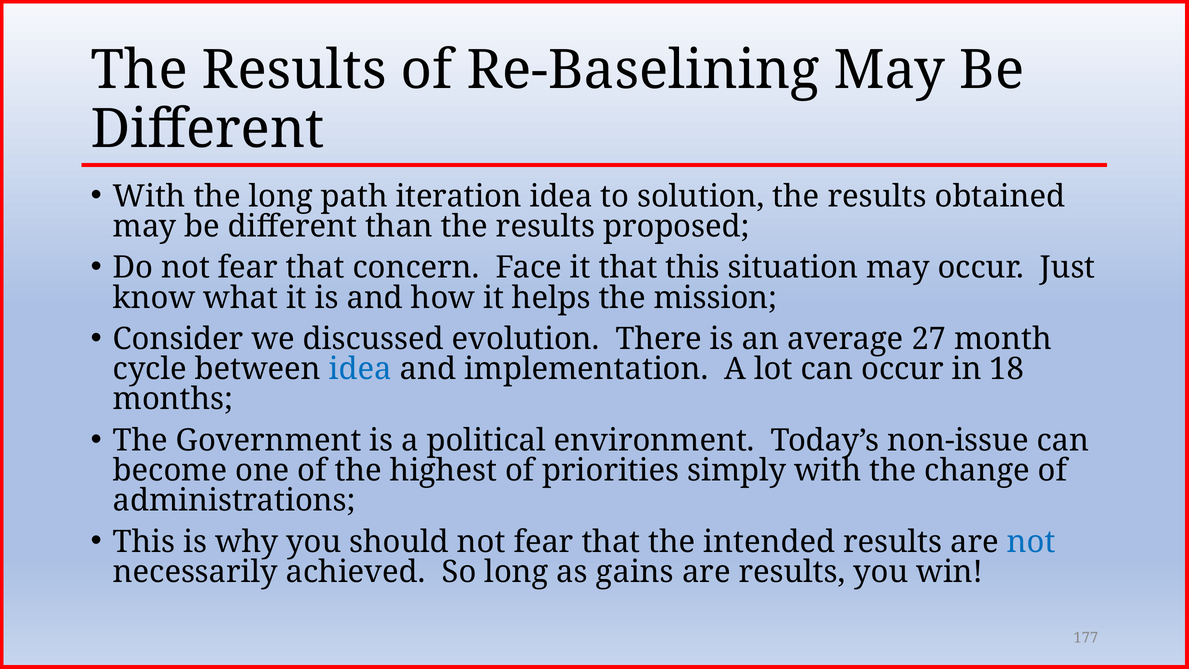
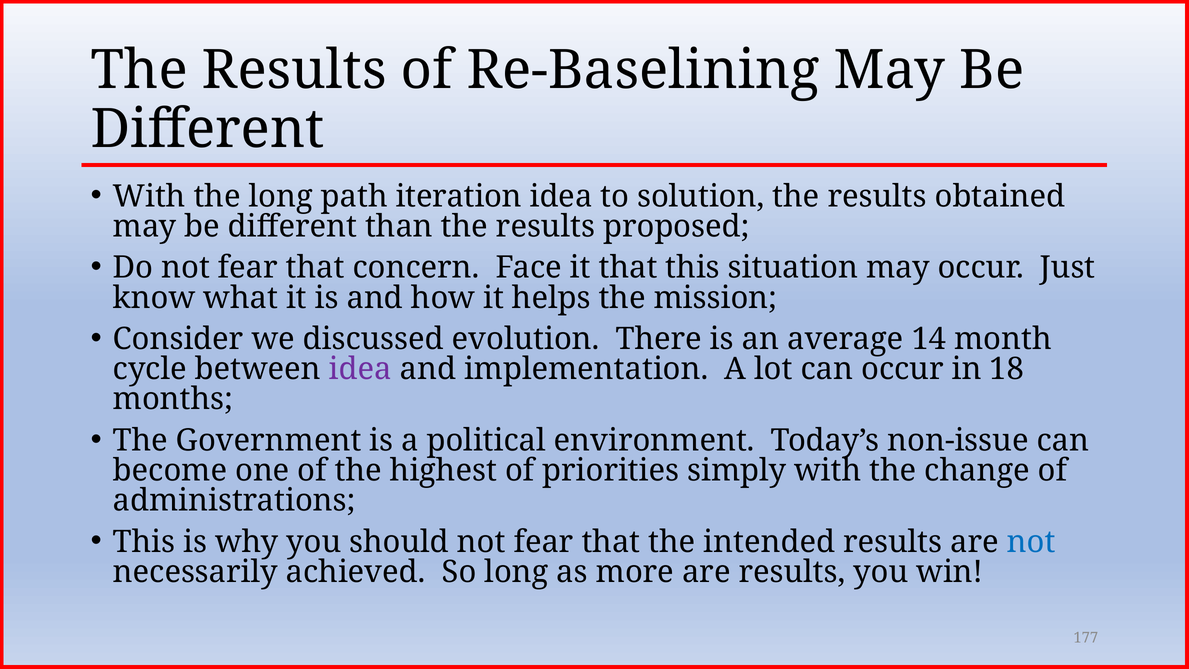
27: 27 -> 14 (929, 339)
idea colour: blue -> purple (360, 369)
gains: gains -> more (635, 572)
